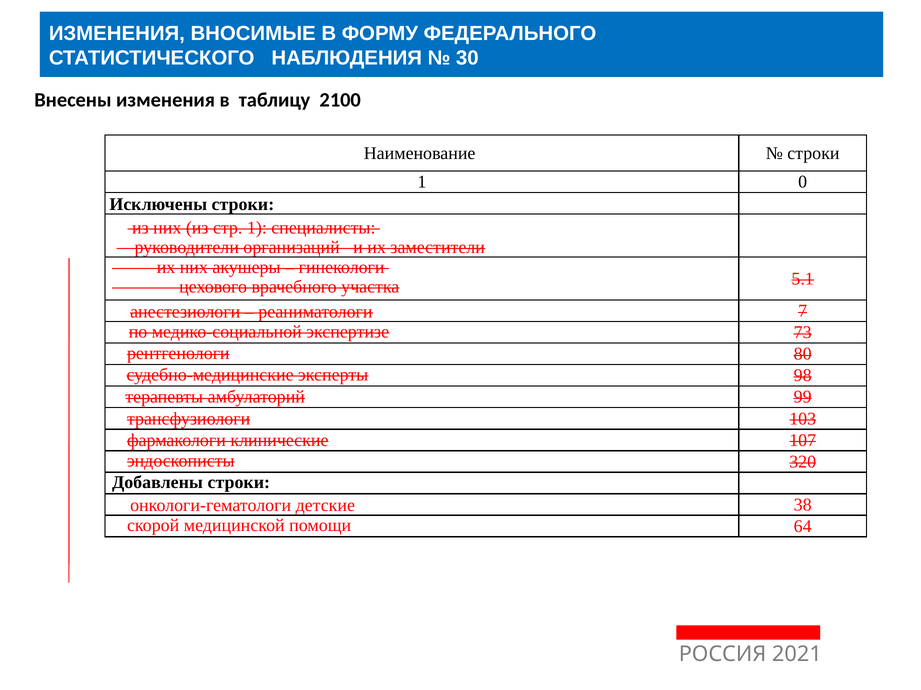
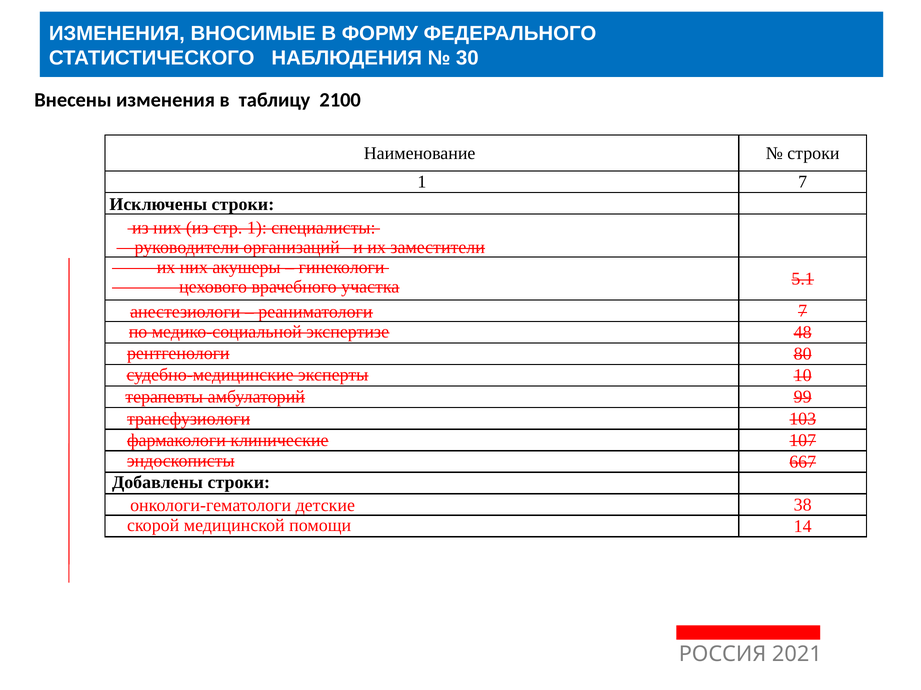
1 0: 0 -> 7 (803, 182)
73: 73 -> 48 (803, 333)
98: 98 -> 10 (803, 376)
320: 320 -> 667 (803, 462)
64: 64 -> 14 (803, 527)
